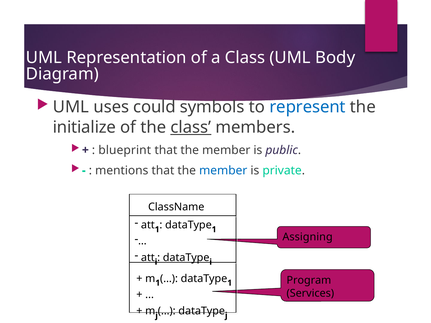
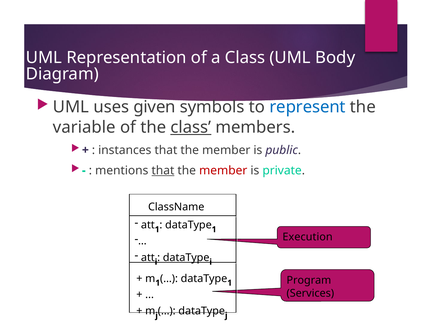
could: could -> given (155, 107)
initialize: initialize -> variable (84, 127)
blueprint: blueprint -> instances (125, 150)
that underline: none -> present (163, 171)
member colour: blue -> red (223, 171)
Assigning: Assigning -> Execution (308, 237)
